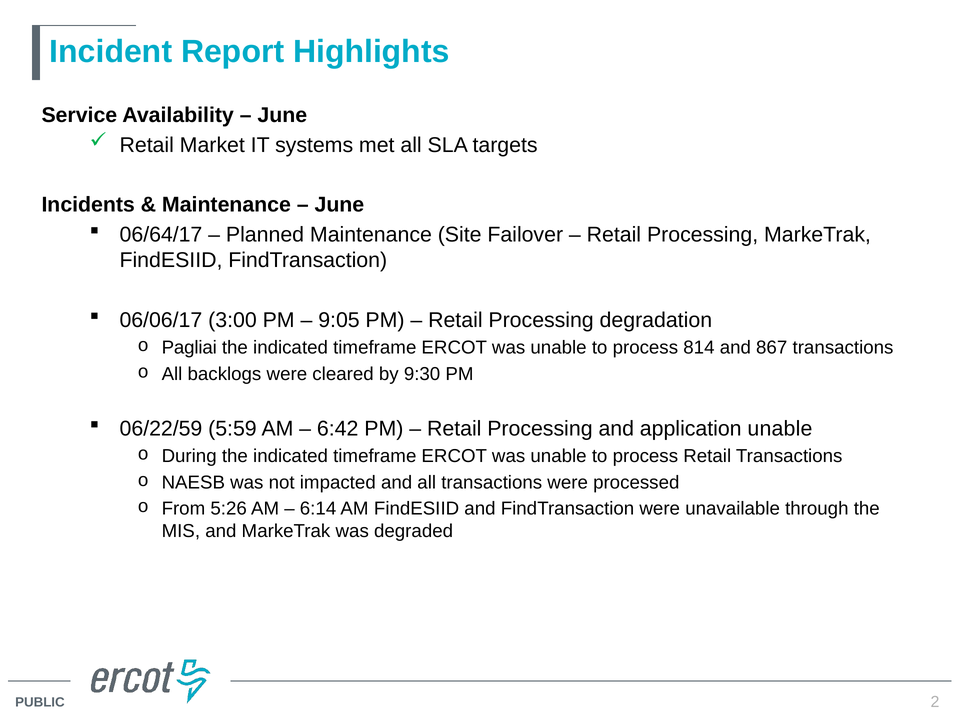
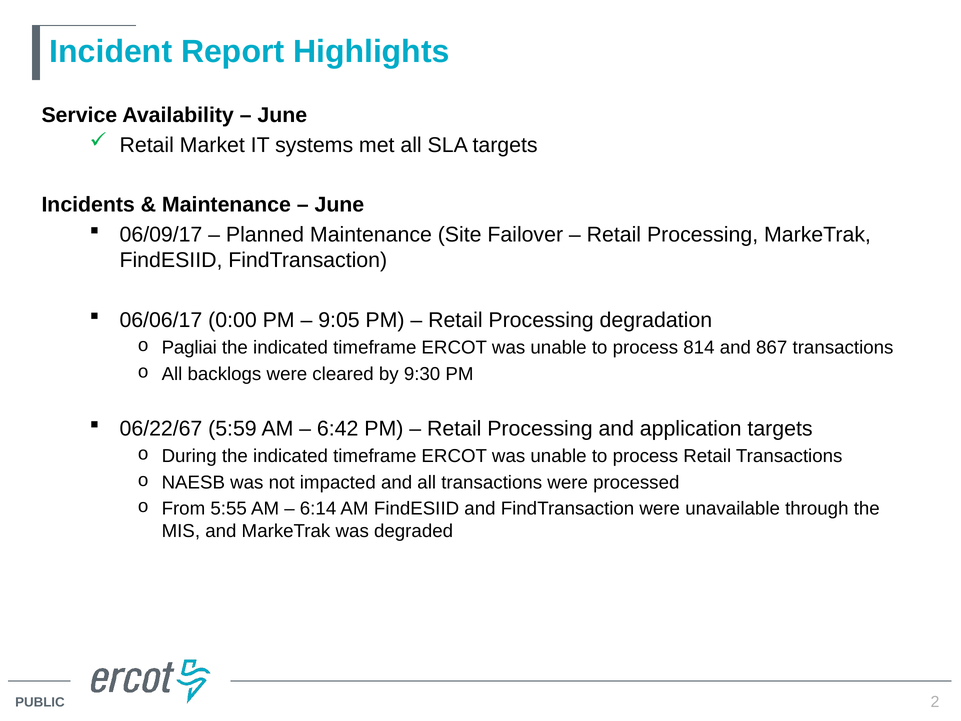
06/64/17: 06/64/17 -> 06/09/17 (161, 235)
3:00: 3:00 -> 0:00 (232, 320)
06/22/59: 06/22/59 -> 06/22/67 (161, 429)
application unable: unable -> targets (780, 429)
5:26: 5:26 -> 5:55 (229, 508)
